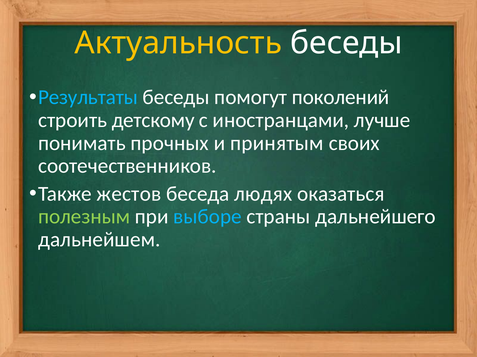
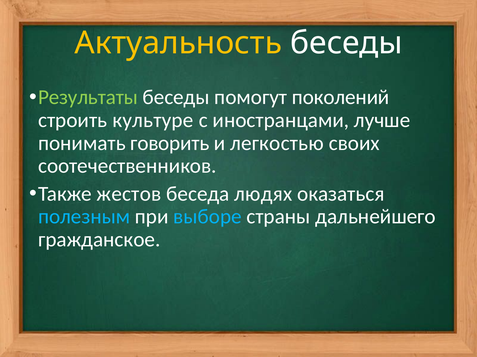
Результаты colour: light blue -> light green (88, 98)
детскому: детскому -> культуре (153, 120)
прочных: прочных -> говорить (170, 143)
принятым: принятым -> легкостью (277, 143)
полезным colour: light green -> light blue (84, 217)
дальнейшем: дальнейшем -> гражданское (99, 240)
